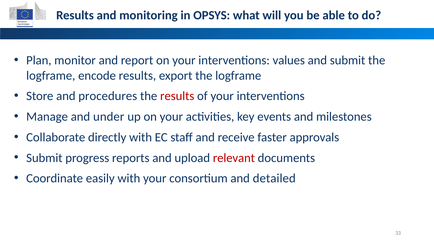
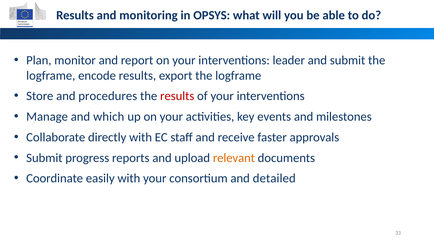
values: values -> leader (289, 60)
under: under -> which (109, 117)
relevant colour: red -> orange (234, 158)
